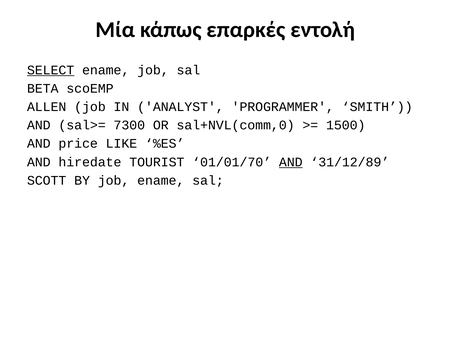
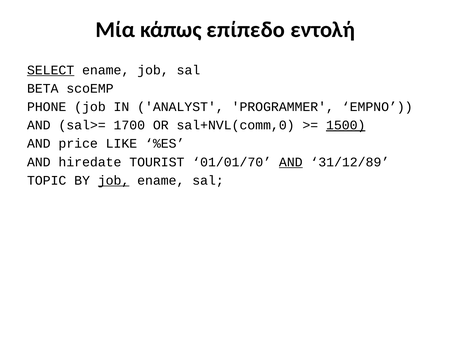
επαρκές: επαρκές -> επίπεδο (246, 30)
ALLEN: ALLEN -> PHONE (47, 107)
SMITH: SMITH -> EMPNO (377, 107)
7300: 7300 -> 1700 (129, 125)
1500 underline: none -> present (346, 125)
SCOTT: SCOTT -> TOPIC (47, 180)
job underline: none -> present (114, 180)
